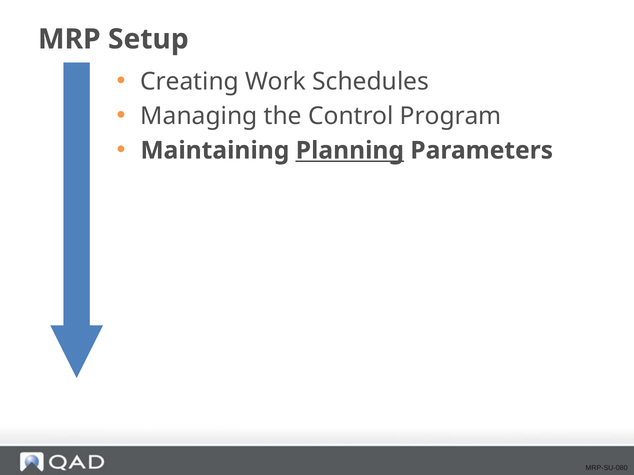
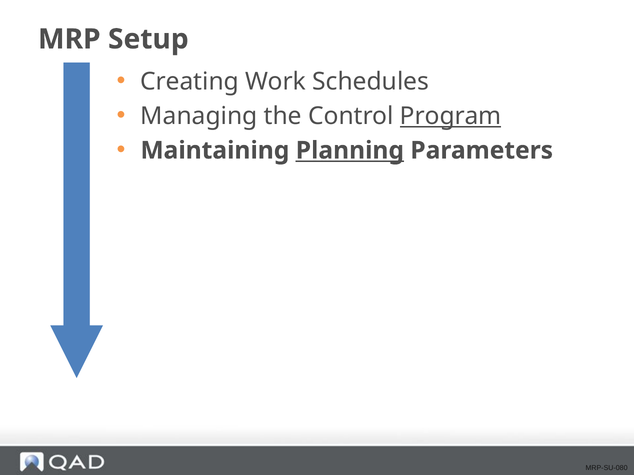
Program underline: none -> present (451, 116)
